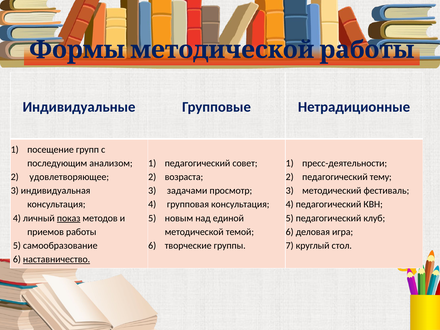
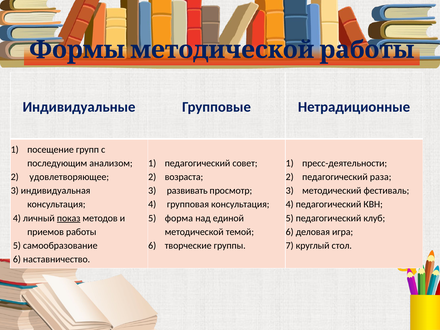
тему: тему -> раза (381, 177)
задачами: задачами -> развивать (187, 191)
новым: новым -> форма (179, 218)
наставничество underline: present -> none (57, 259)
